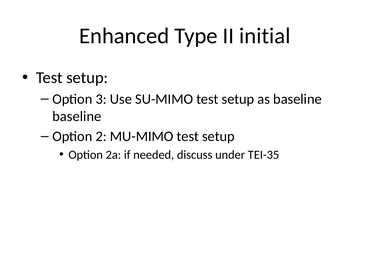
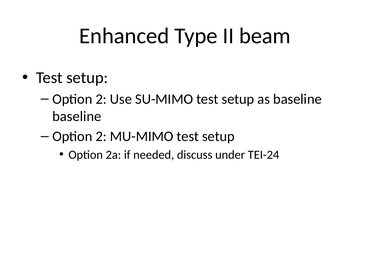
initial: initial -> beam (265, 36)
3: 3 -> 2 (101, 99)
TEI-35: TEI-35 -> TEI-24 (264, 155)
